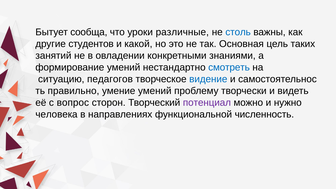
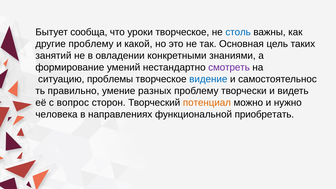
уроки различные: различные -> творческое (182, 32)
другие студентов: студентов -> проблему (91, 44)
смотреть colour: blue -> purple (229, 67)
педагогов: педагогов -> проблемы (110, 79)
умение умений: умений -> разных (155, 91)
потенциал colour: purple -> orange (207, 103)
численность: численность -> приобретать (264, 114)
